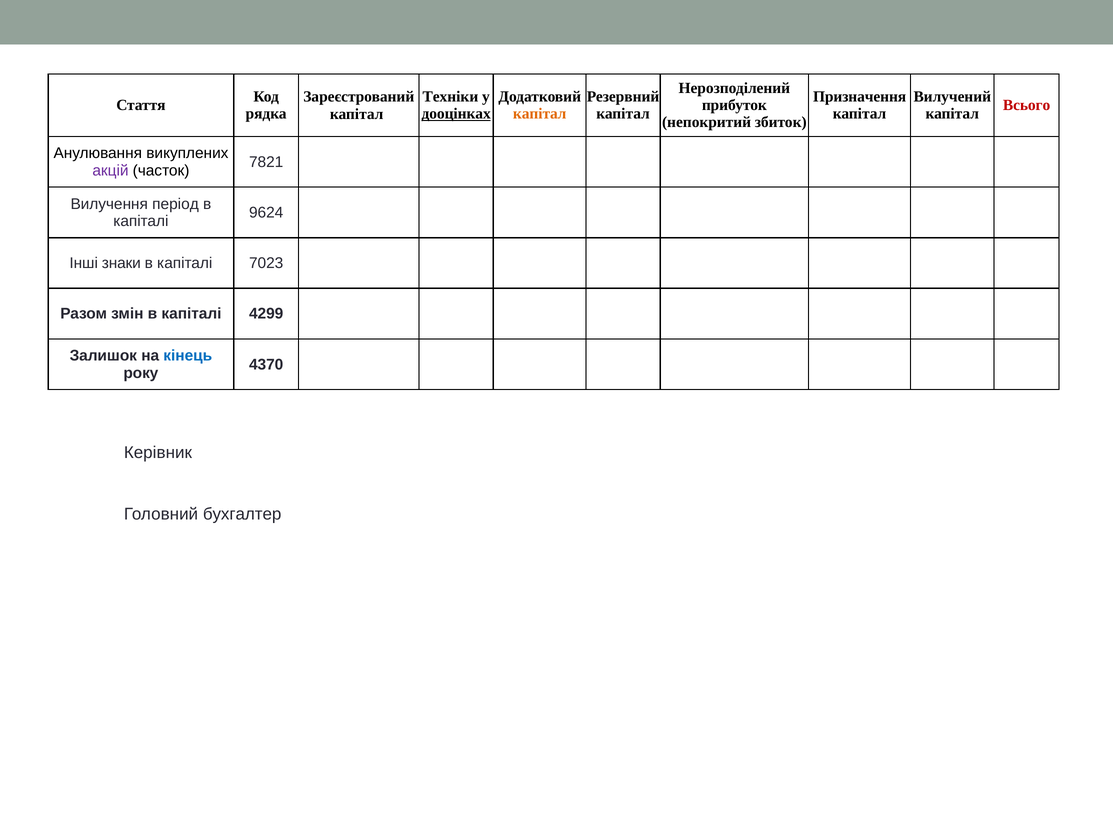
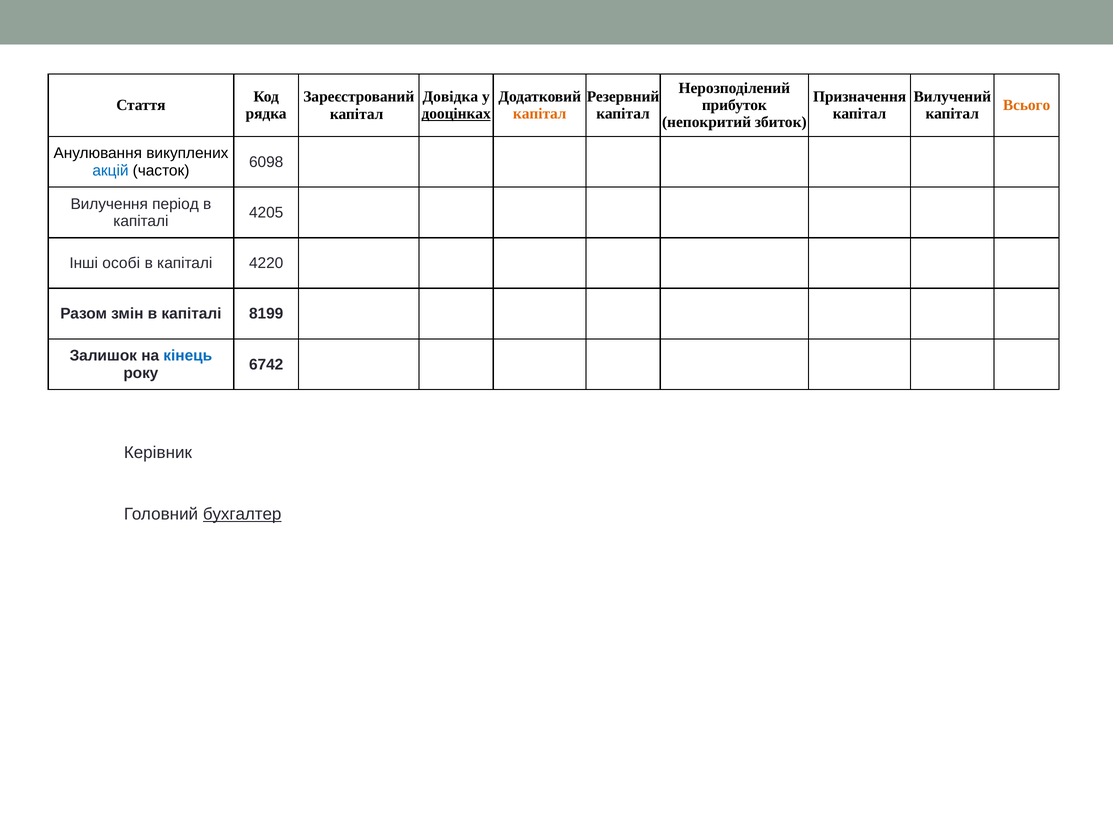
Техніки: Техніки -> Довідка (450, 97)
Всього colour: red -> orange (1027, 105)
7821: 7821 -> 6098 (266, 162)
акцій colour: purple -> blue (110, 171)
9624: 9624 -> 4205 (266, 213)
знаки: знаки -> особі (121, 263)
7023: 7023 -> 4220 (266, 263)
4299: 4299 -> 8199 (266, 314)
4370: 4370 -> 6742 (266, 364)
бухгалтер underline: none -> present (242, 514)
